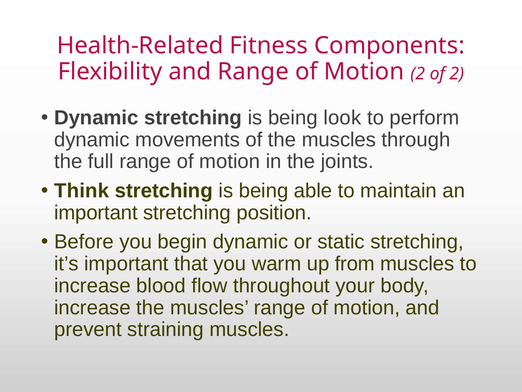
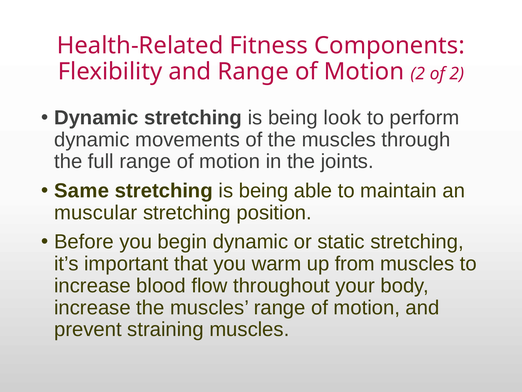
Think: Think -> Same (82, 191)
important: important -> muscular (96, 212)
